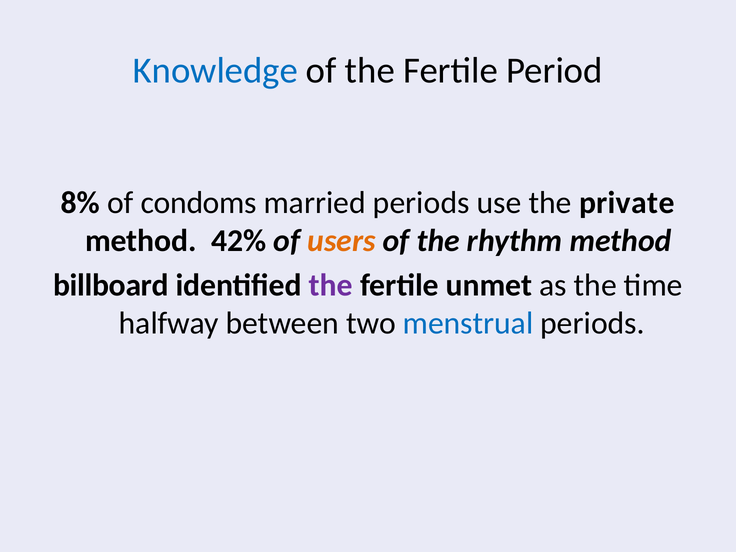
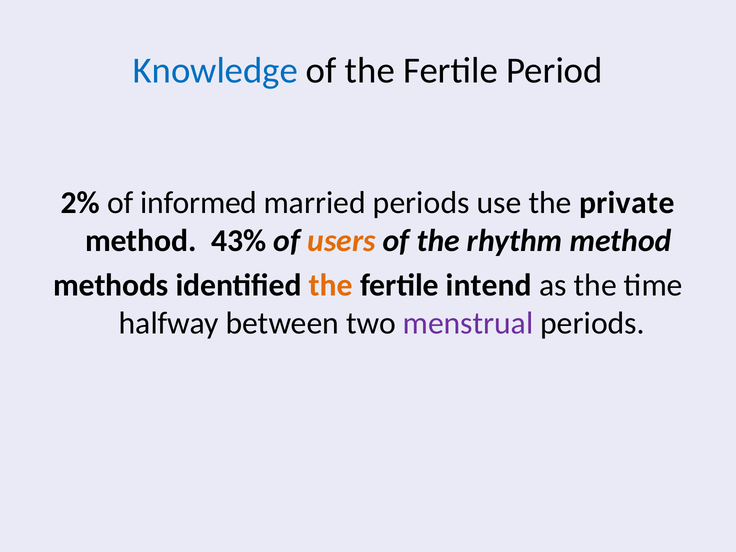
8%: 8% -> 2% (80, 203)
condoms: condoms -> informed (199, 203)
42%: 42% -> 43% (239, 241)
billboard: billboard -> methods (111, 285)
the colour: purple -> orange (331, 285)
unmet: unmet -> intend (489, 285)
menstrual colour: blue -> purple (468, 323)
